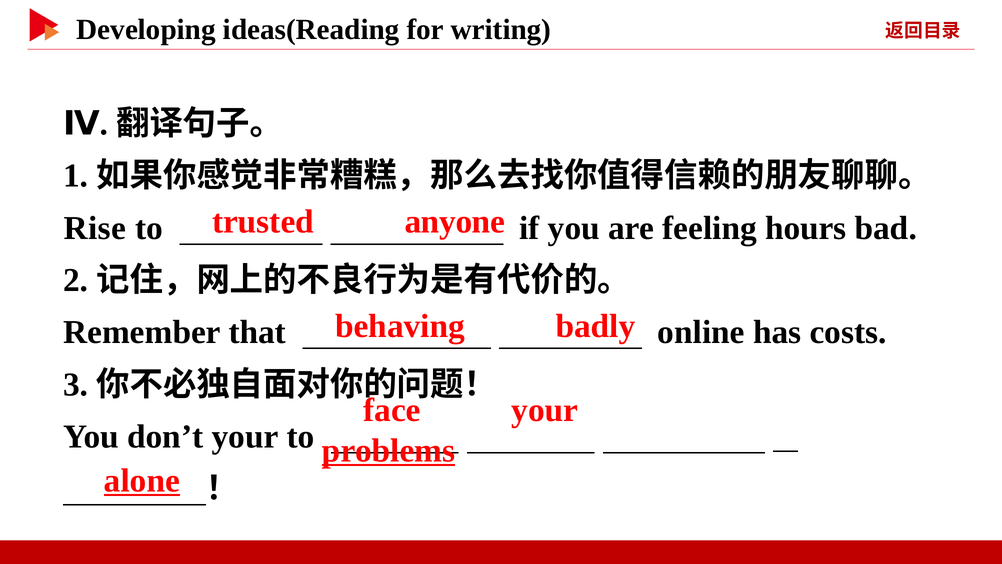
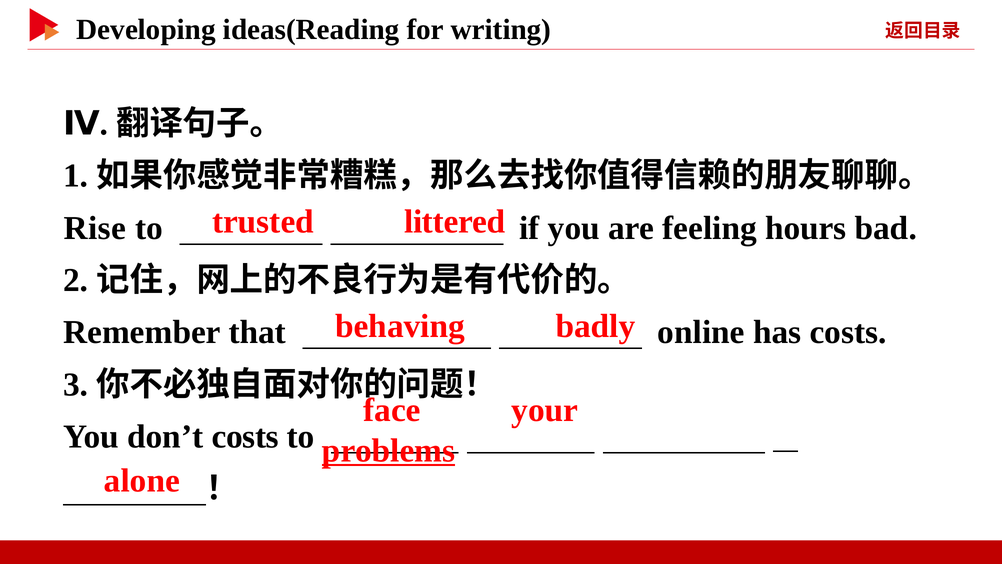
anyone: anyone -> littered (455, 222)
don’t your: your -> costs (245, 436)
alone underline: present -> none (142, 480)
